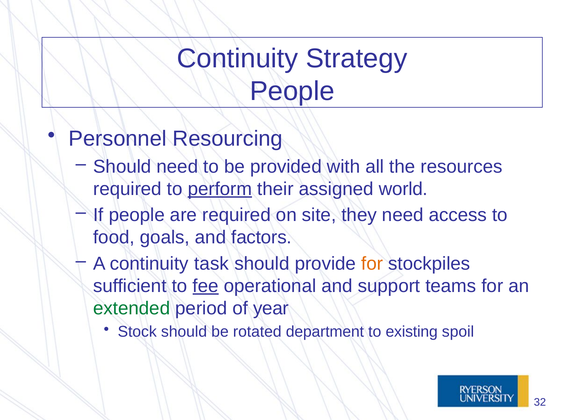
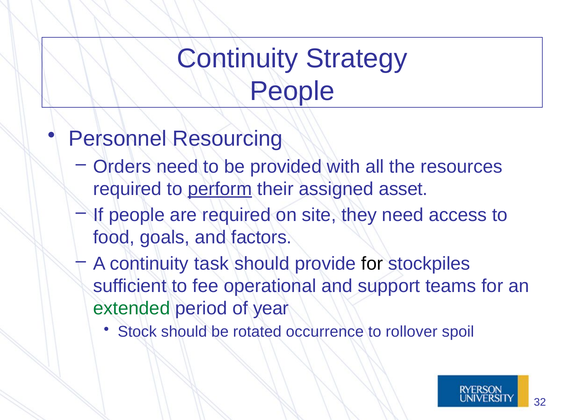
Should: Should -> Orders (122, 167)
world: world -> asset (403, 189)
for colour: orange -> black (372, 264)
fee underline: present -> none (206, 287)
department: department -> occurrence (325, 332)
existing: existing -> rollover (412, 332)
